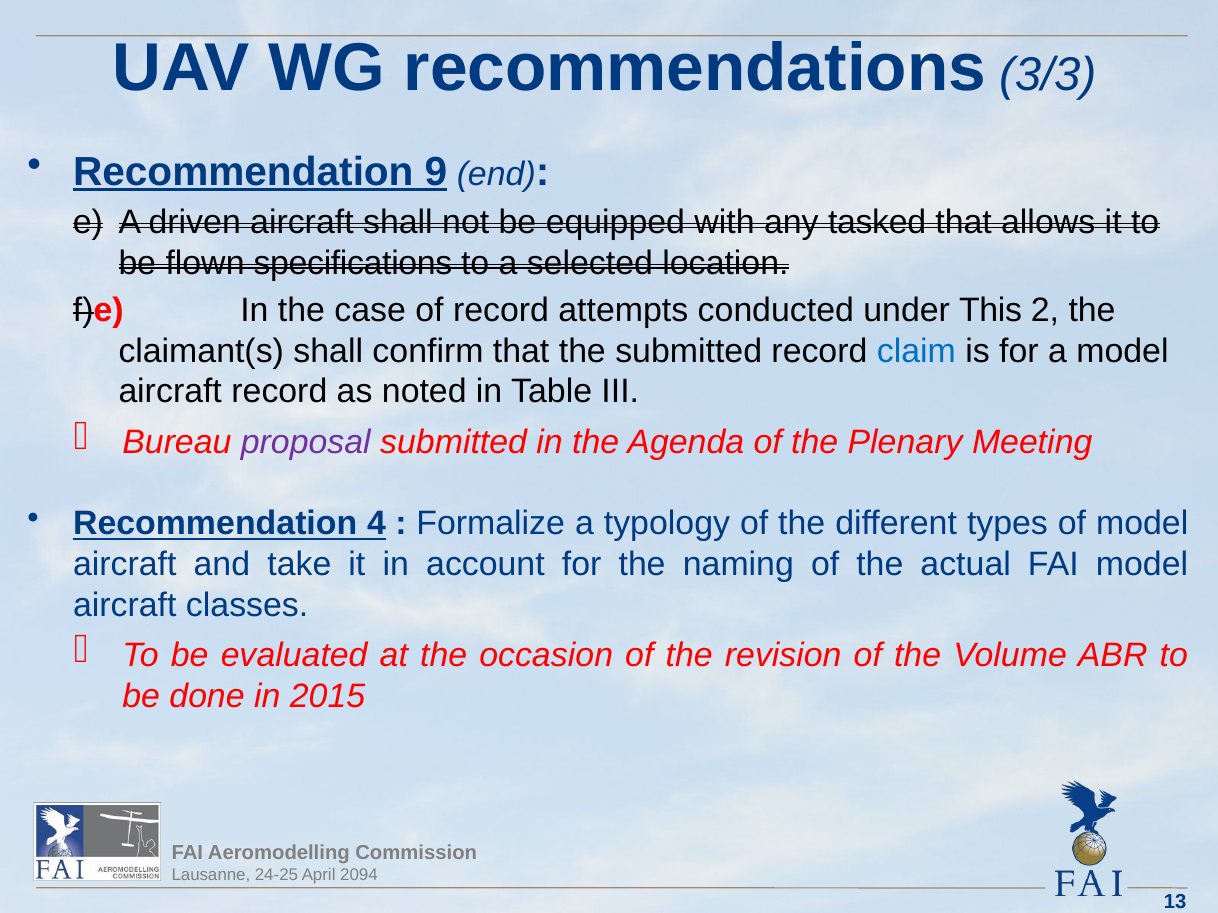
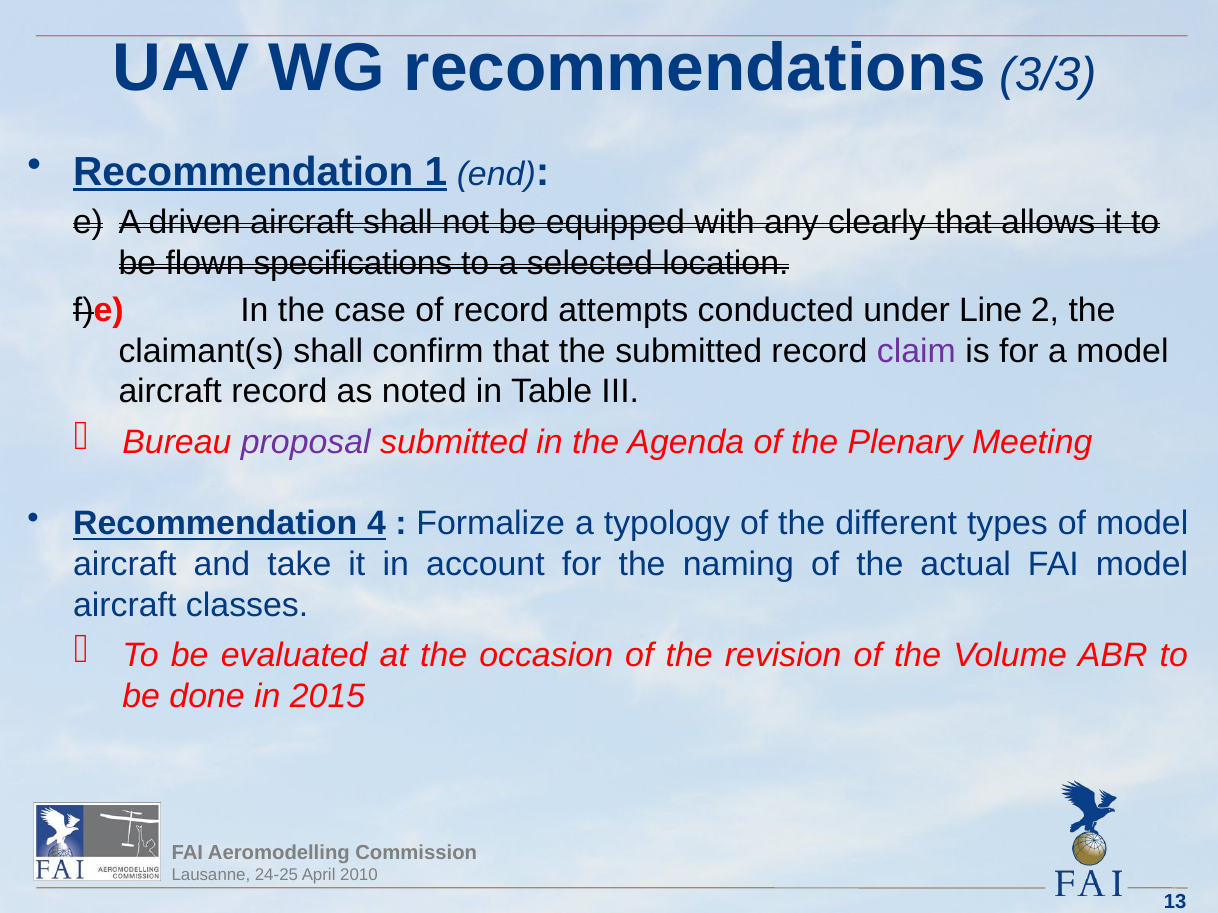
9: 9 -> 1 (436, 172)
tasked: tasked -> clearly (877, 223)
This: This -> Line (991, 311)
claim colour: blue -> purple (916, 351)
2094: 2094 -> 2010 (359, 875)
